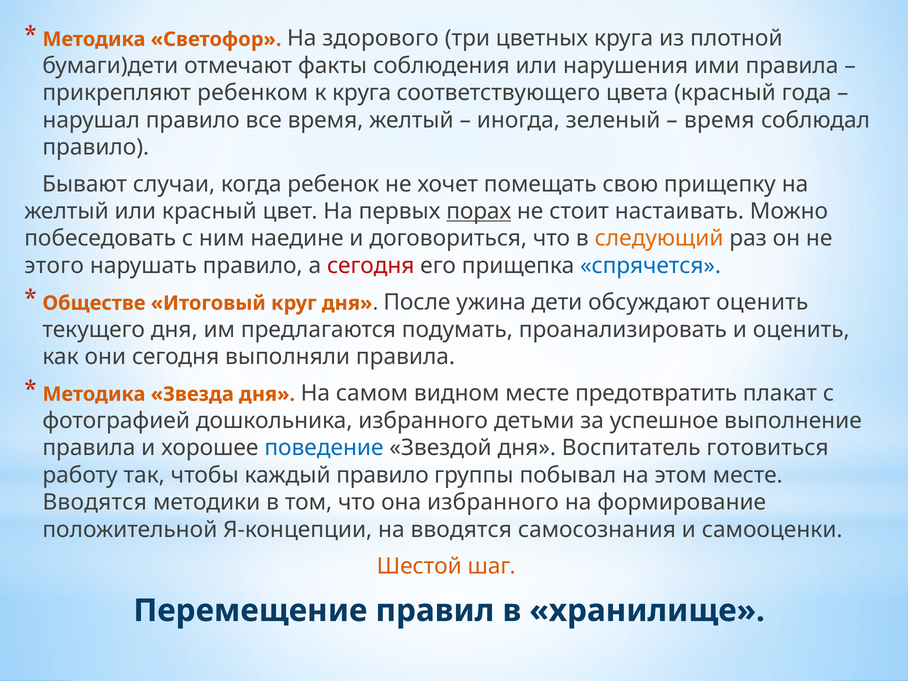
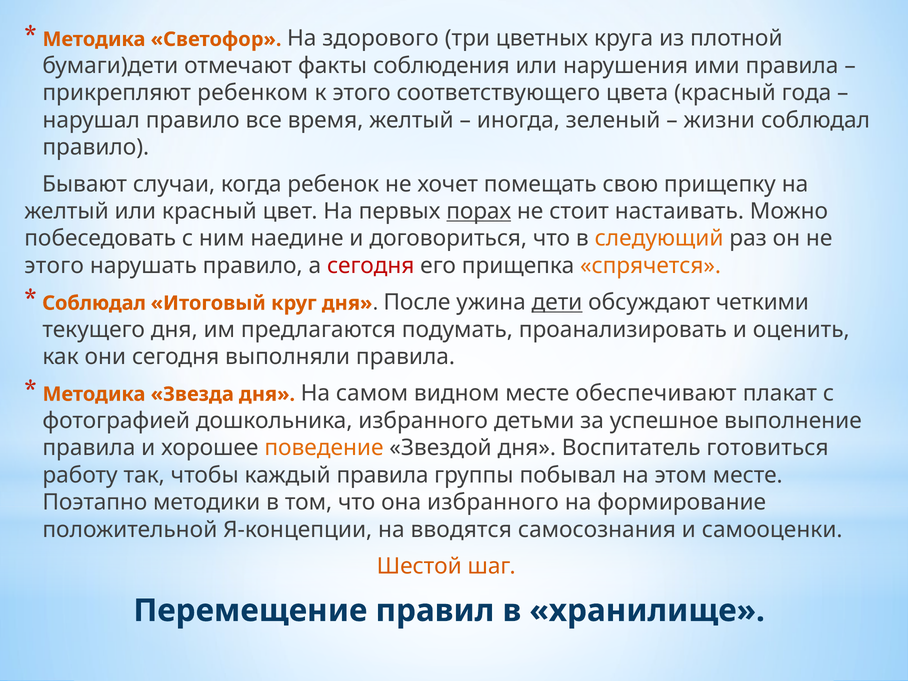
к круга: круга -> этого (362, 93)
время: время -> жизни (719, 120)
спрячется colour: blue -> orange (651, 266)
Обществе: Обществе -> Соблюдал (94, 303)
дети underline: none -> present (557, 302)
обсуждают оценить: оценить -> четкими (762, 302)
предотвратить: предотвратить -> обеспечивают (656, 393)
поведение colour: blue -> orange (324, 448)
каждый правило: правило -> правила (383, 475)
Вводятся: Вводятся -> Поэтапно (95, 502)
